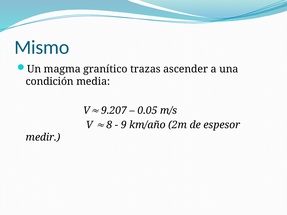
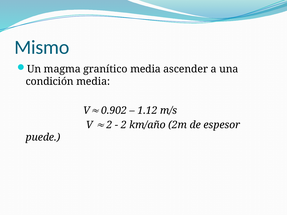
granítico trazas: trazas -> media (145, 69)
9.207: 9.207 -> 0.902 (114, 111)
0.05: 0.05 -> 1.12 (147, 111)
8: 8 -> 2 (109, 125)
9: 9 -> 2 (124, 125)
medir: medir -> puede (43, 137)
